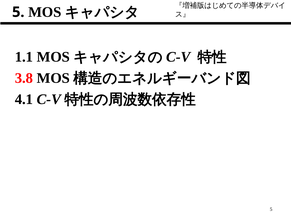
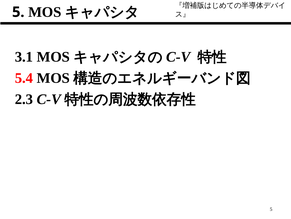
1.1: 1.1 -> 3.1 (24, 57)
3.8: 3.8 -> 5.4 (24, 78)
4.1: 4.1 -> 2.3 (24, 99)
